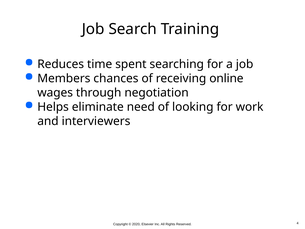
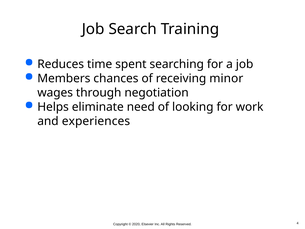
online: online -> minor (226, 78)
interviewers: interviewers -> experiences (96, 121)
